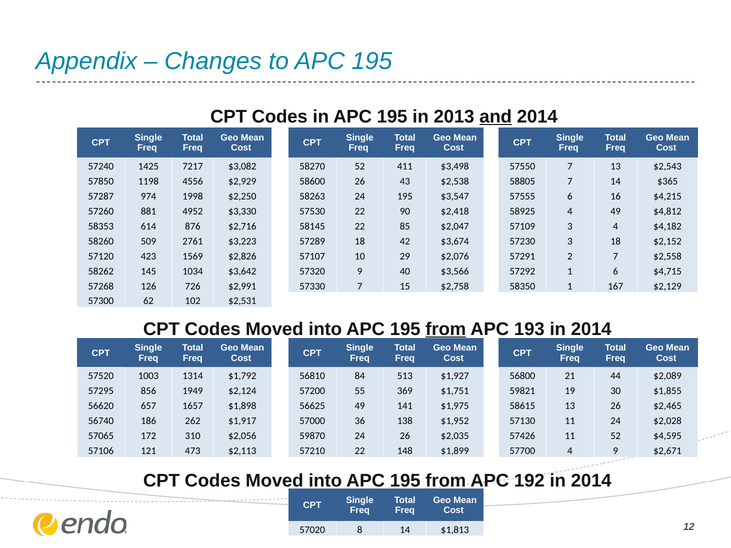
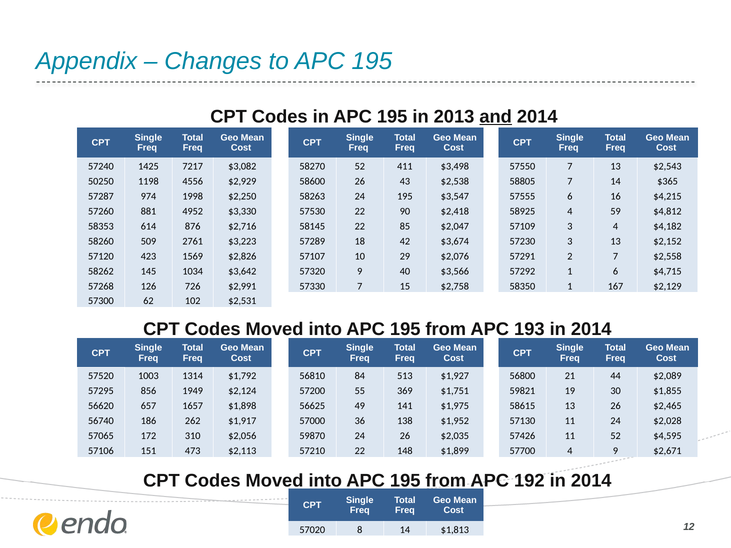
57850: 57850 -> 50250 (101, 181)
4 49: 49 -> 59 (616, 211)
3 18: 18 -> 13 (616, 241)
from underline: present -> none (446, 329)
121: 121 -> 151 (148, 451)
